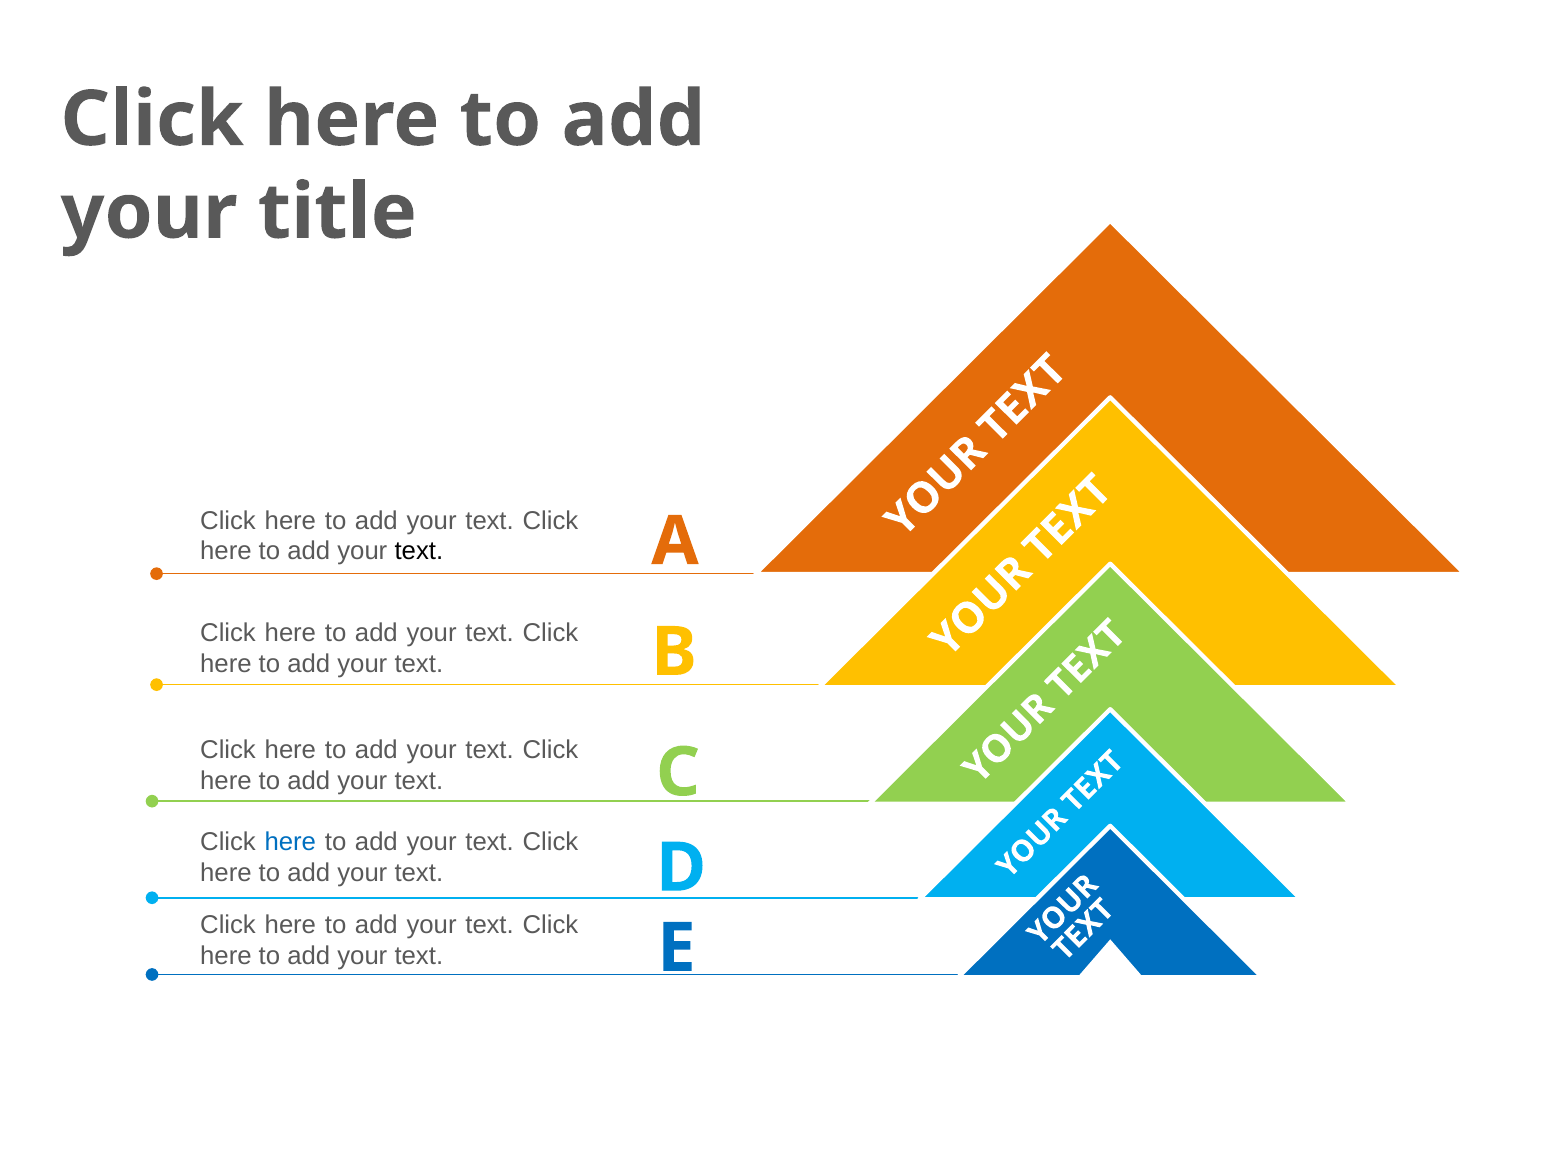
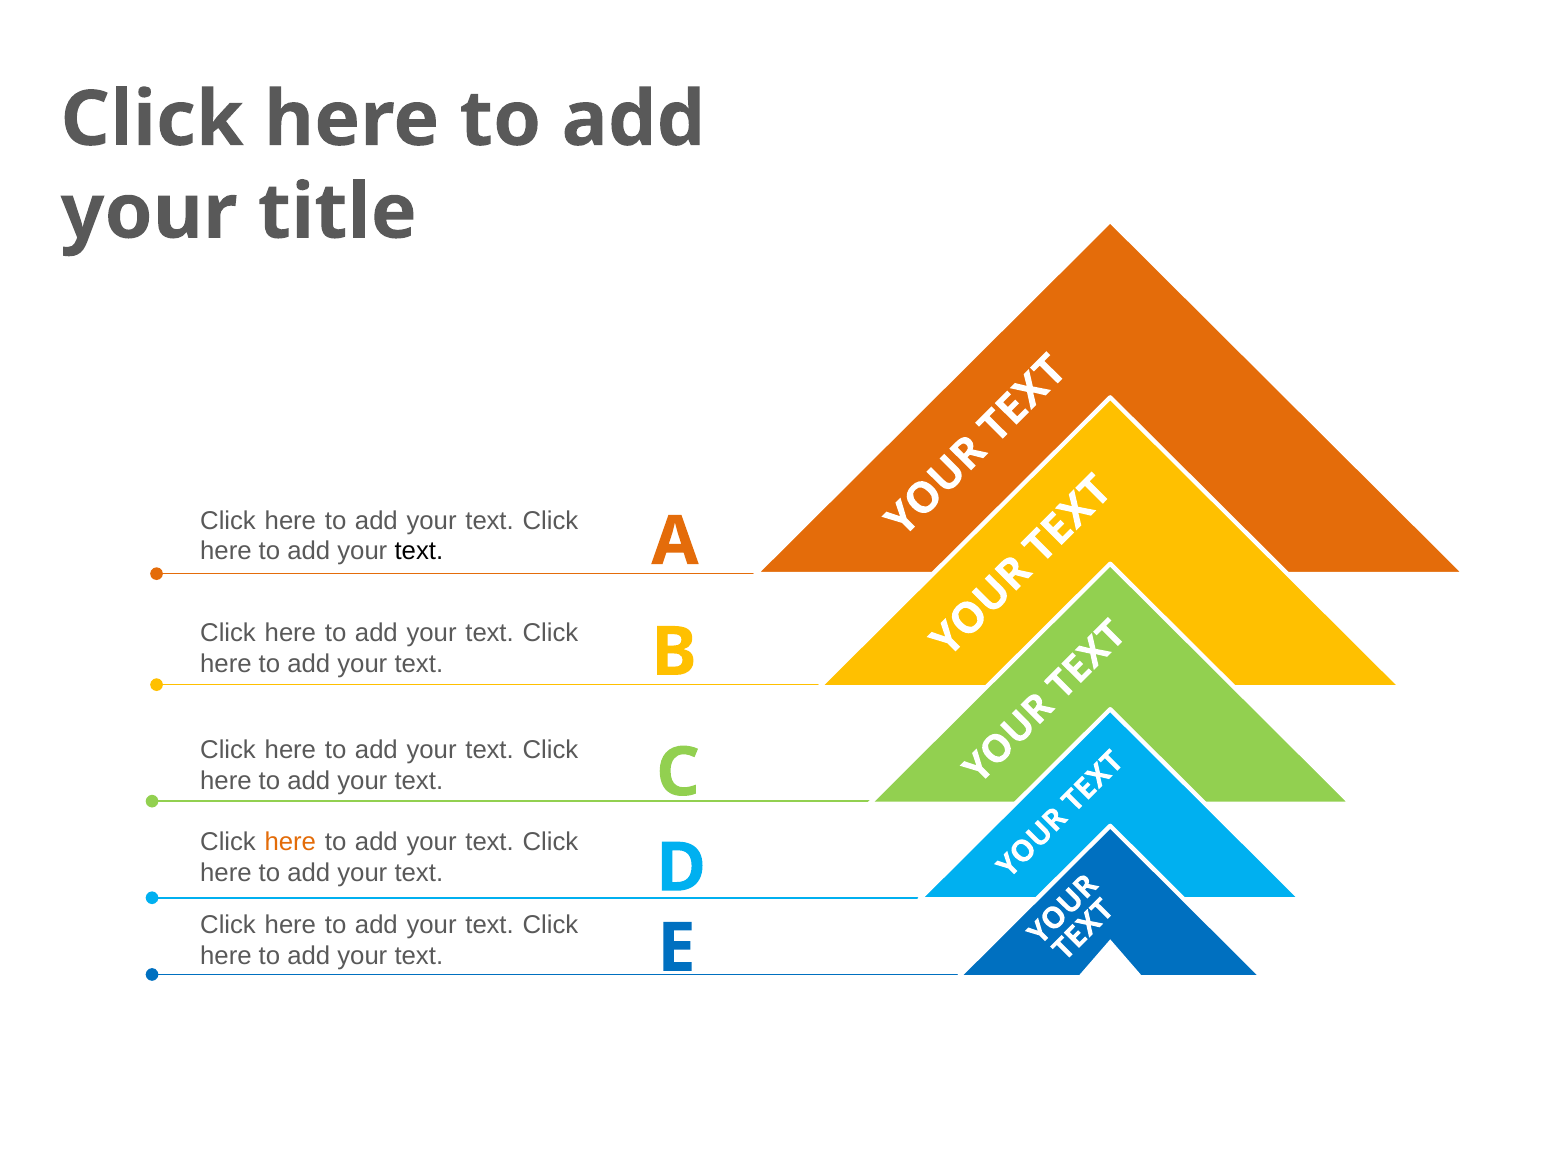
here colour: blue -> orange (290, 842)
